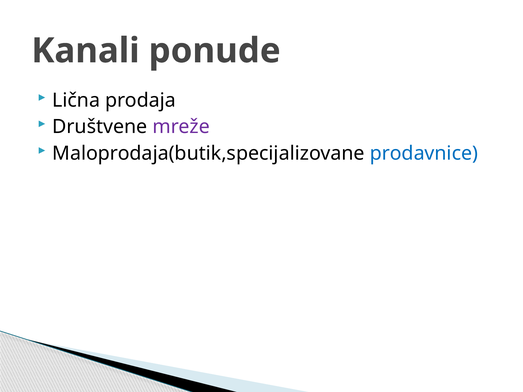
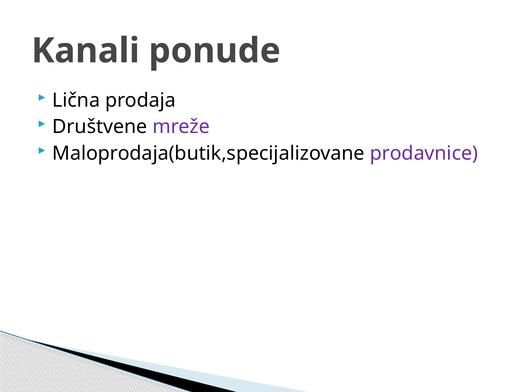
prodavnice colour: blue -> purple (424, 153)
